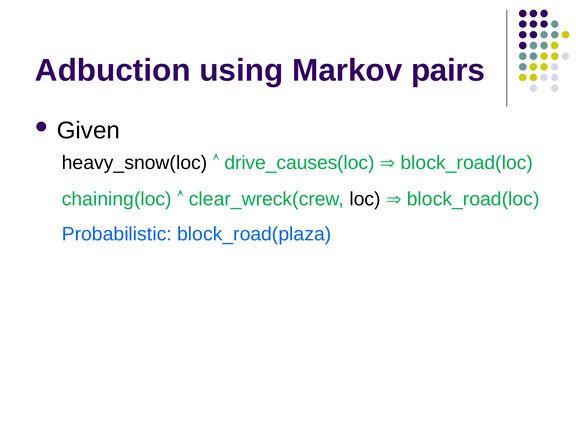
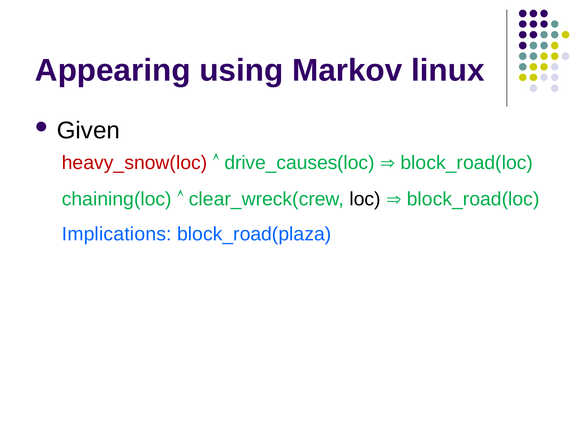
Adbuction: Adbuction -> Appearing (113, 71)
pairs: pairs -> linux (448, 71)
heavy_snow(loc colour: black -> red (135, 163)
Probabilistic: Probabilistic -> Implications (117, 234)
